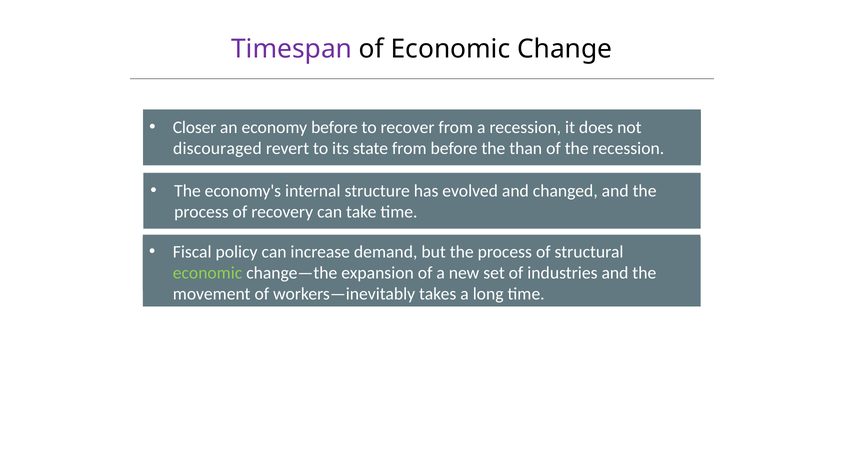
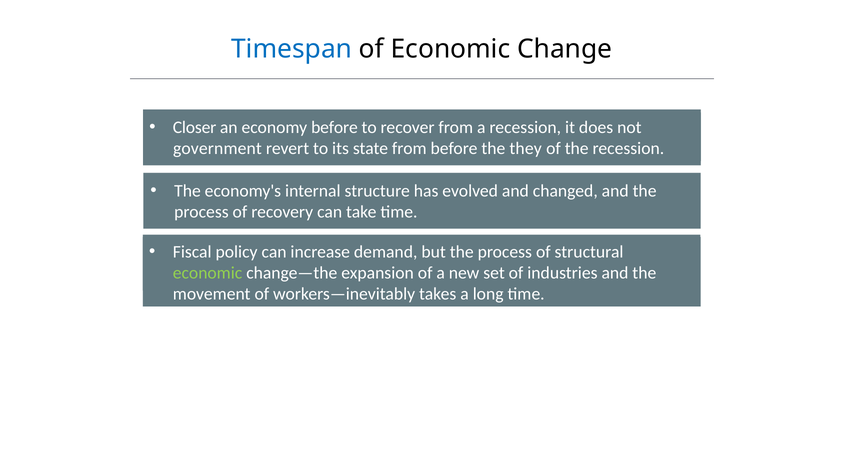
Timespan colour: purple -> blue (292, 49)
discouraged: discouraged -> government (217, 149)
than: than -> they (526, 149)
